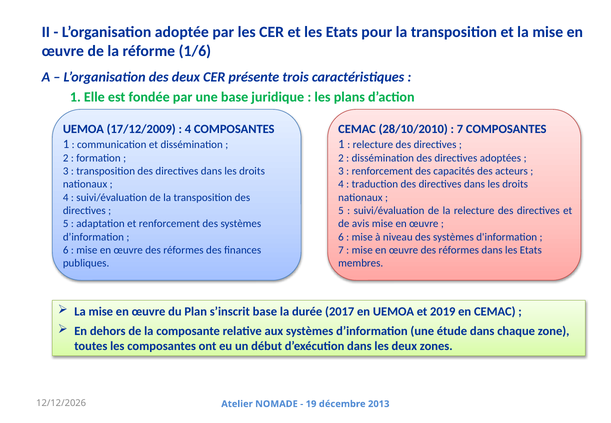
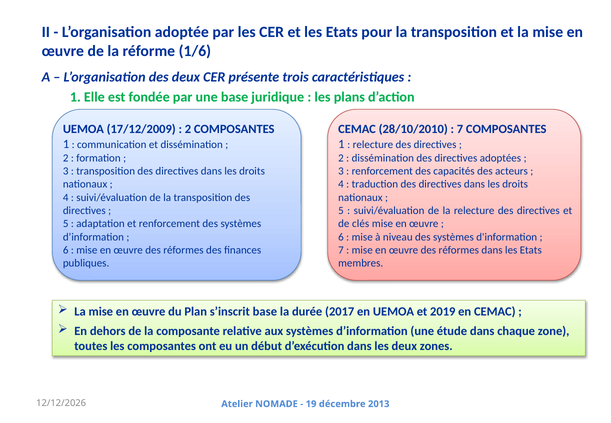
4: 4 -> 2 (188, 129)
avis: avis -> clés (361, 224)
